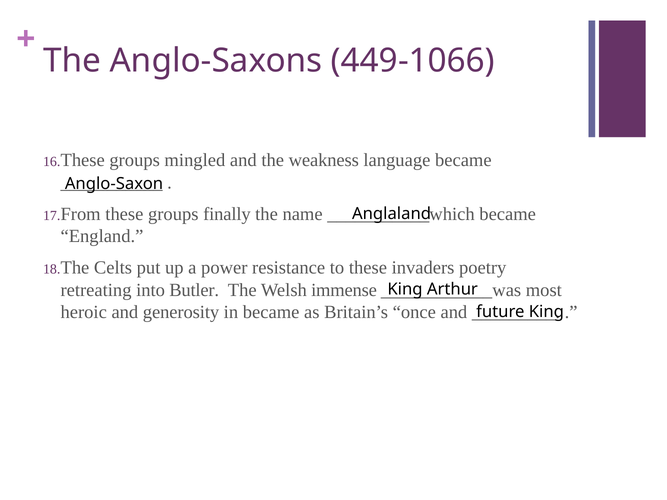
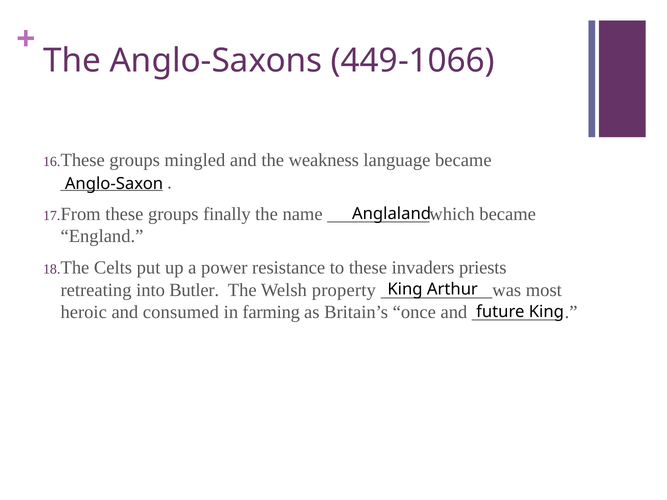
poetry: poetry -> priests (483, 268)
immense: immense -> property (344, 290)
generosity: generosity -> consumed (181, 312)
in became: became -> farming (271, 312)
